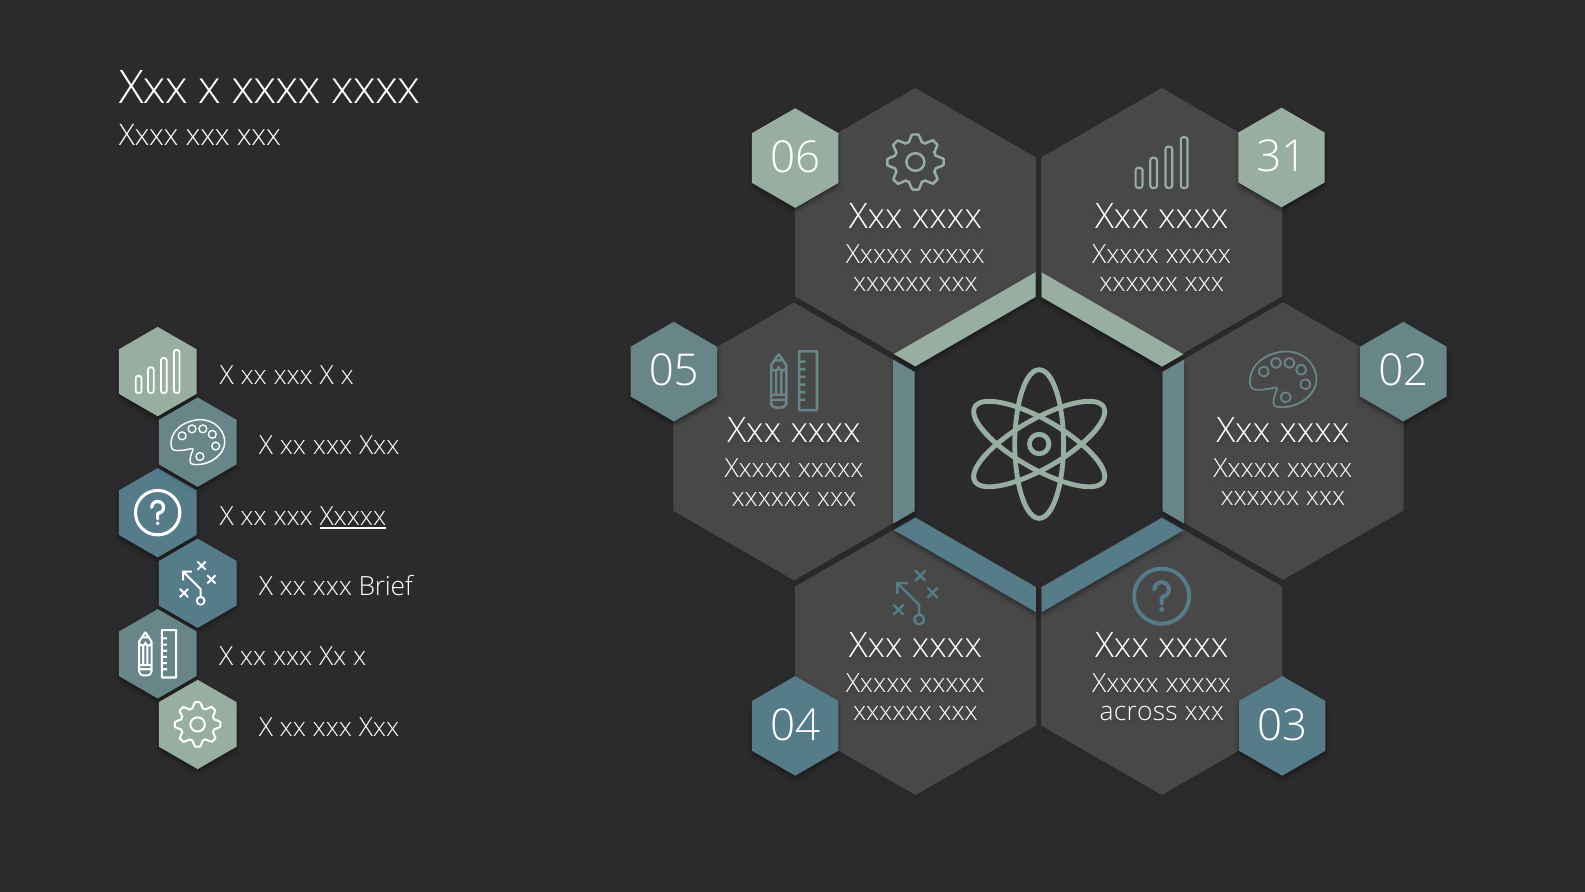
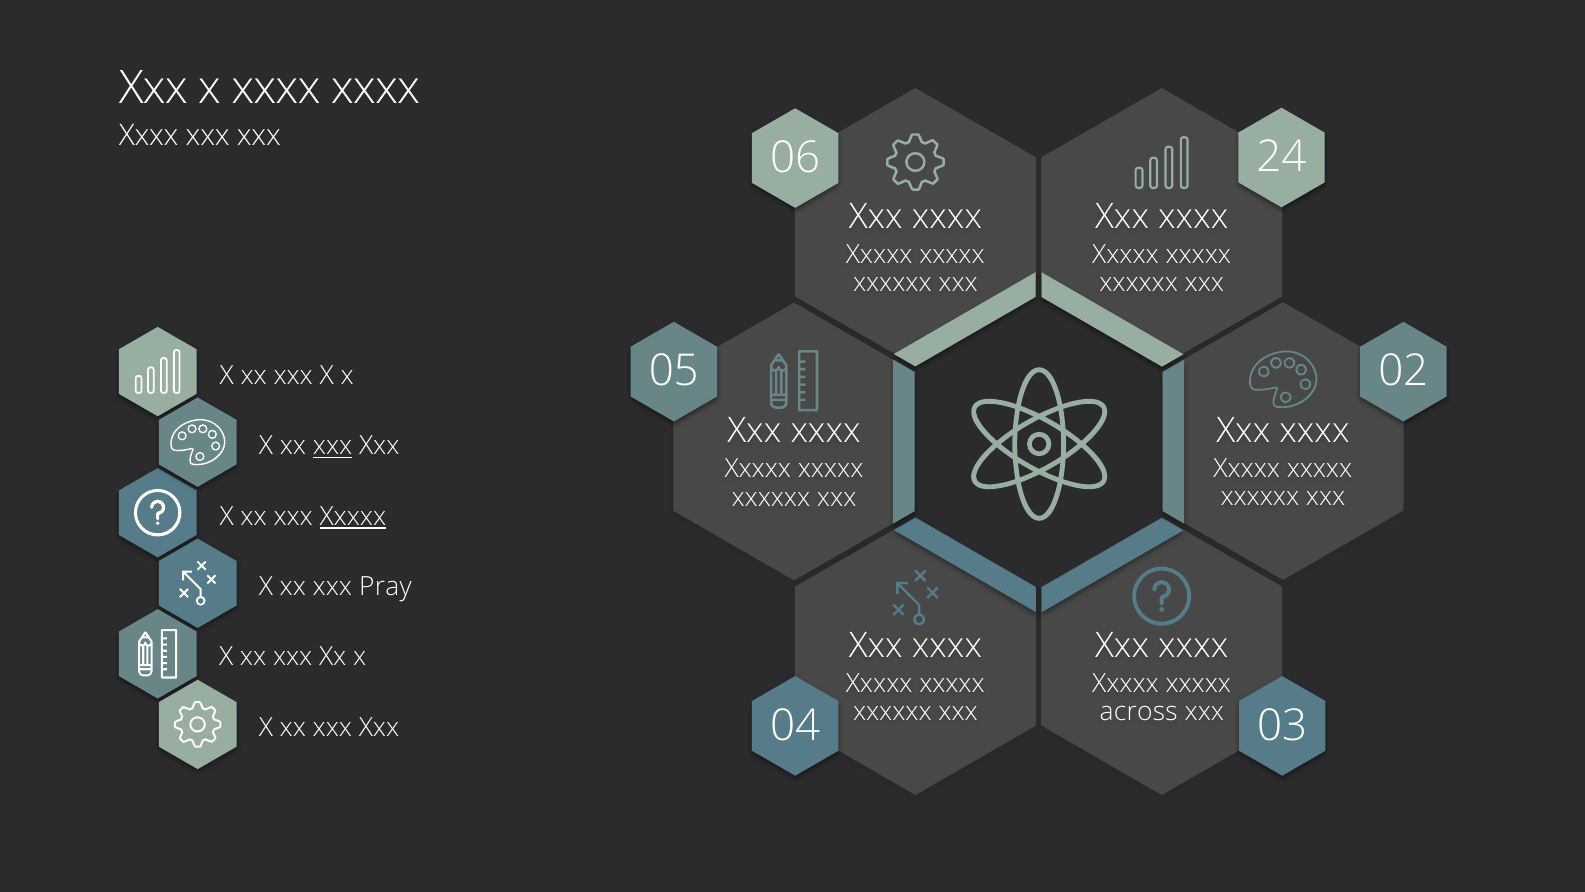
31: 31 -> 24 (1281, 157)
xxx underline: none -> present (333, 446)
Brief: Brief -> Pray (385, 587)
